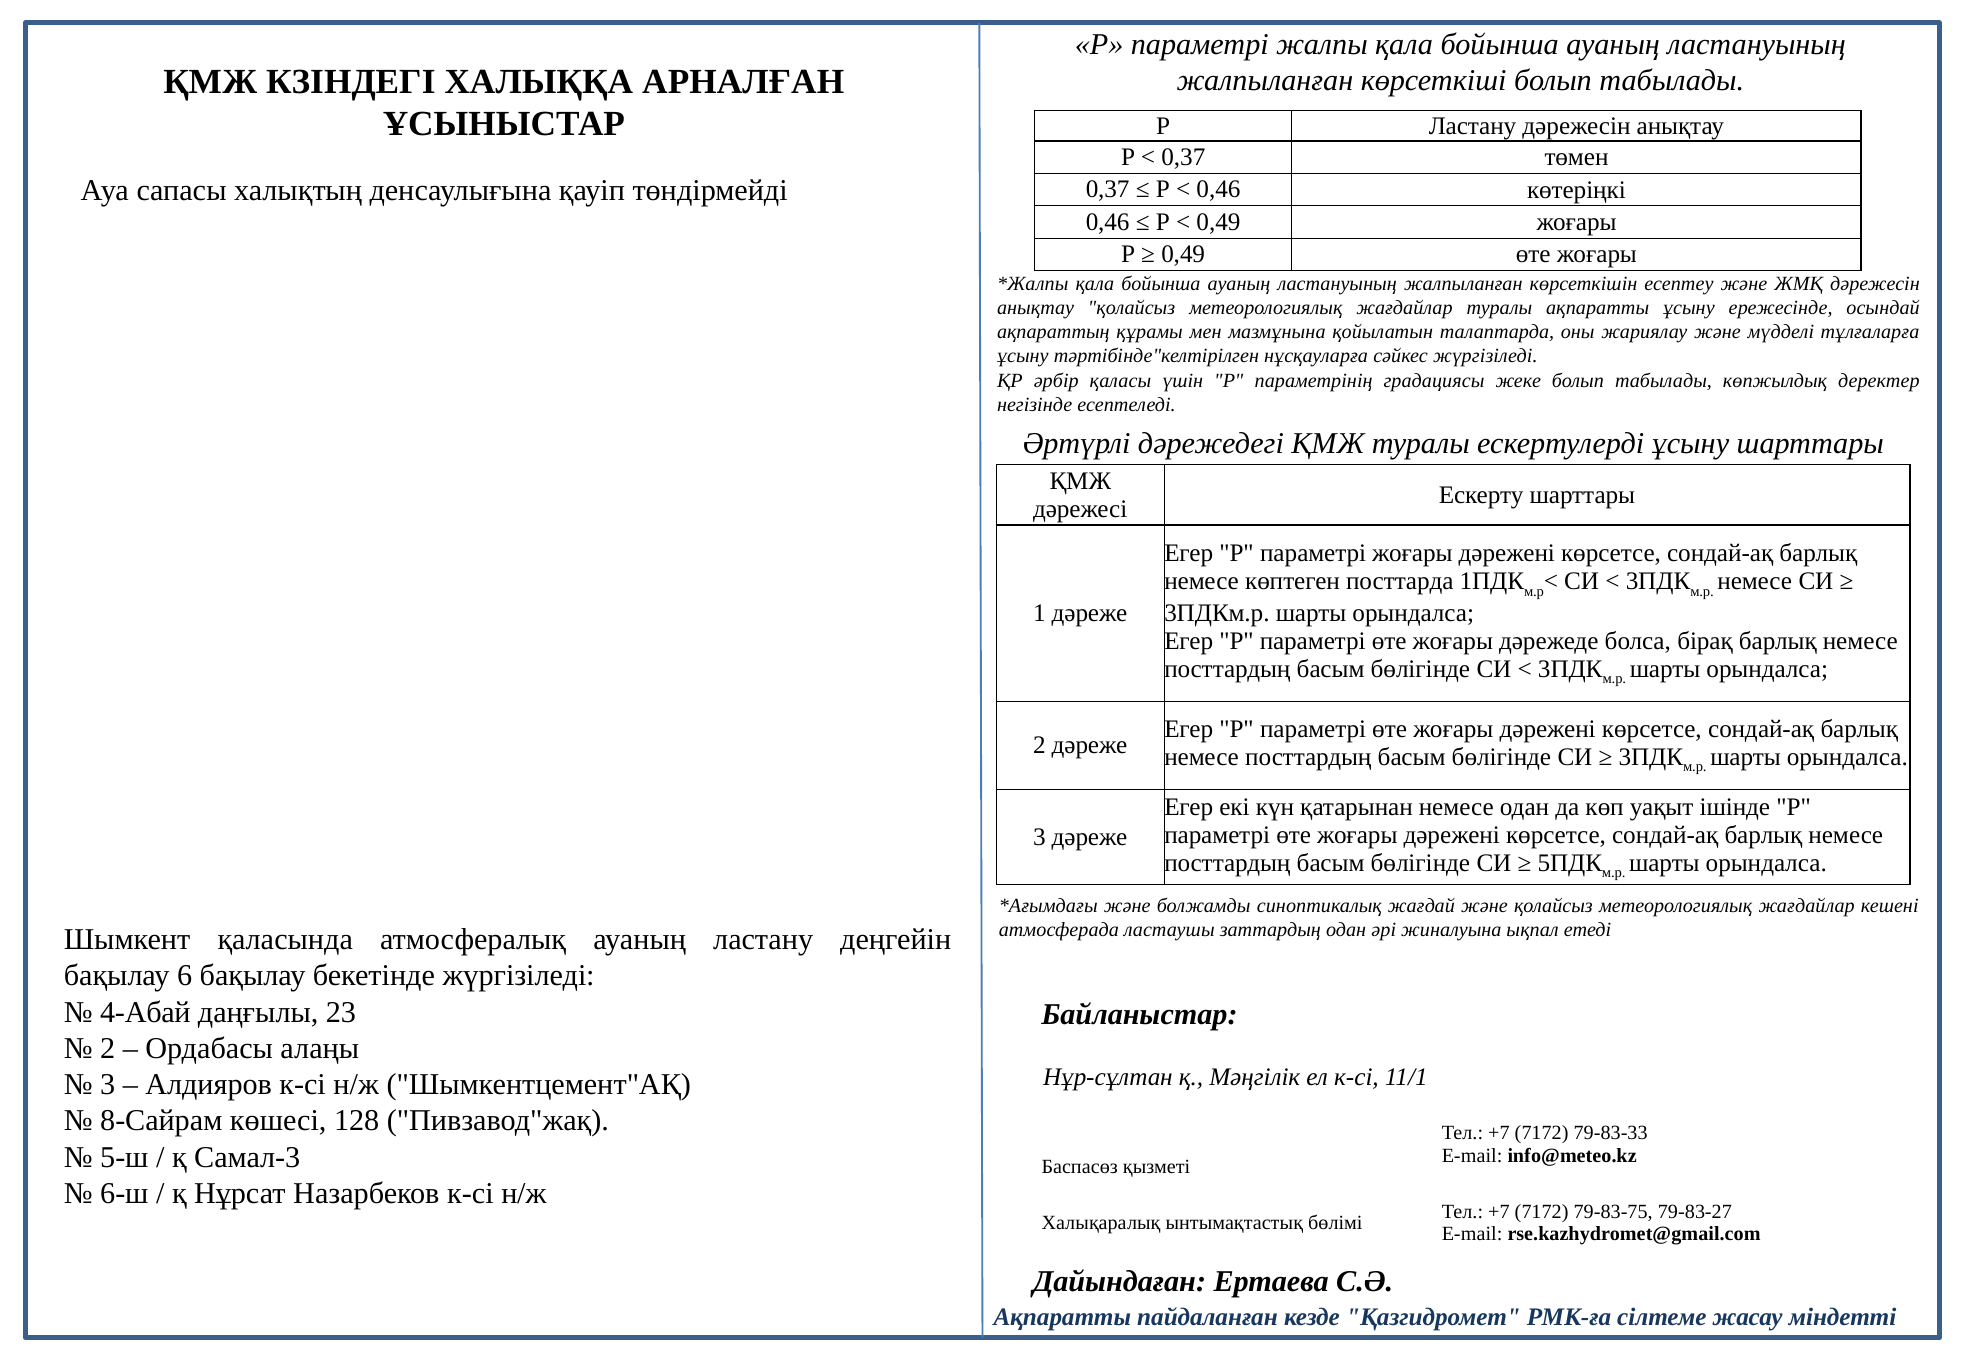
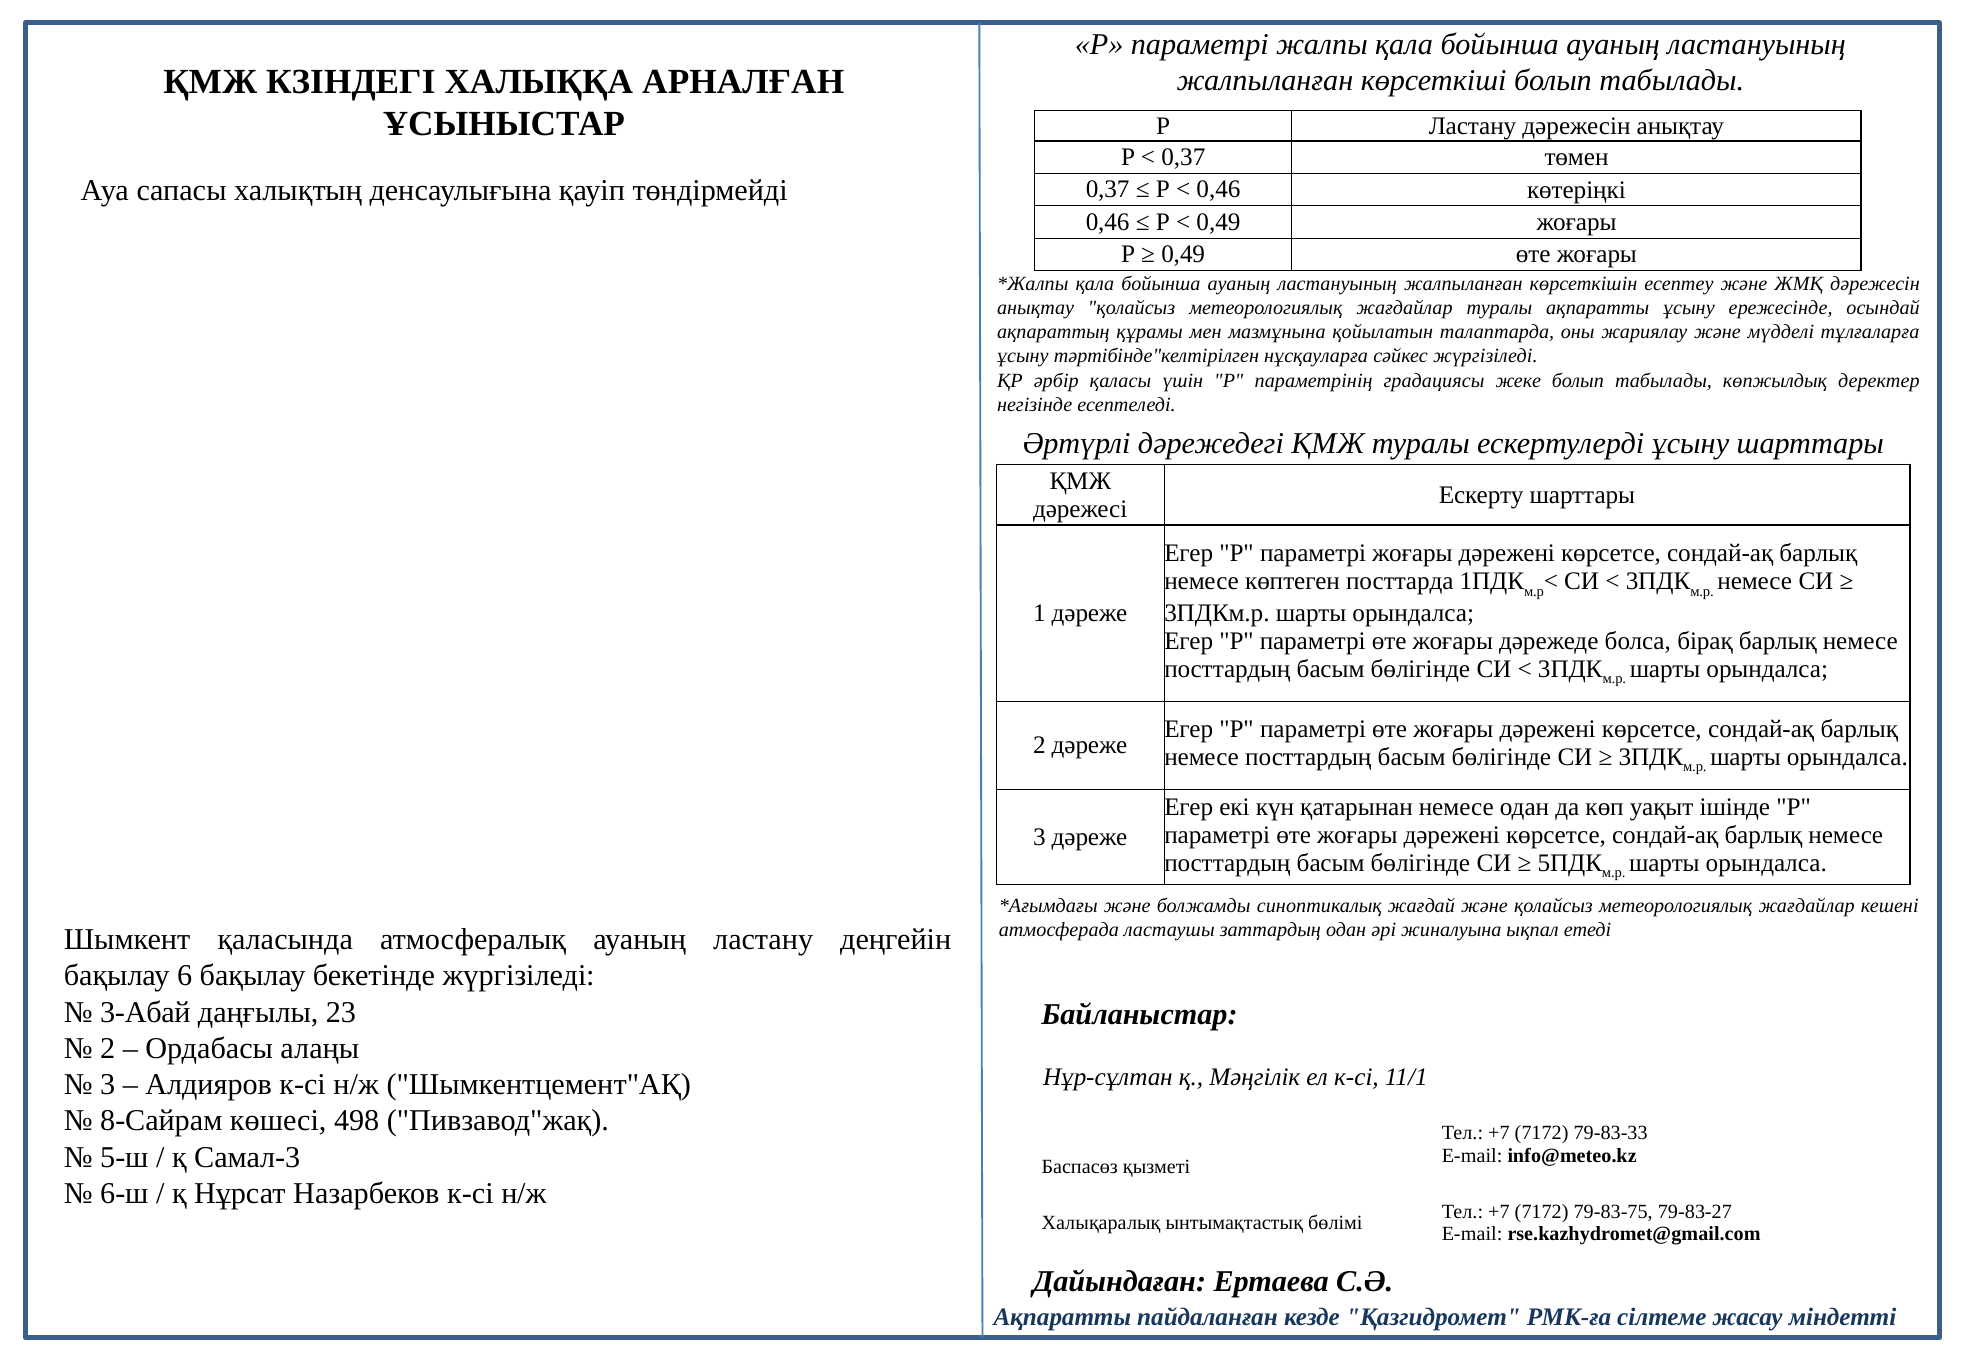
4-Абай: 4-Абай -> 3-Абай (145, 1012)
128: 128 -> 498 (357, 1120)
